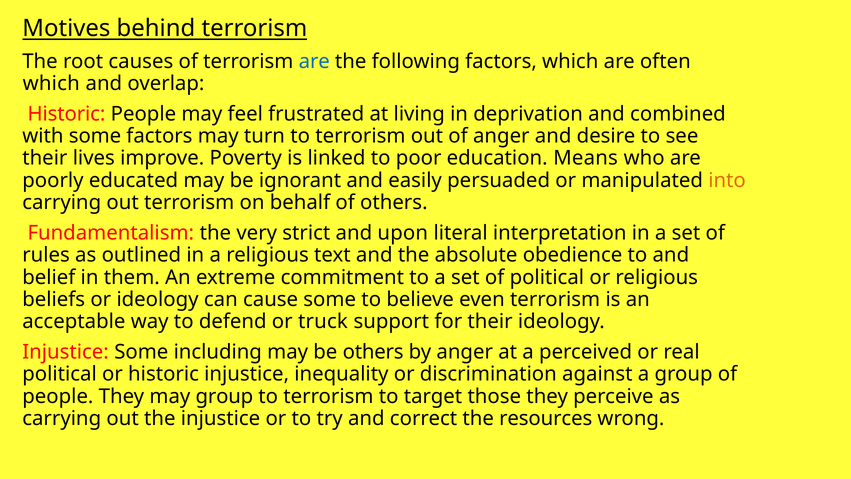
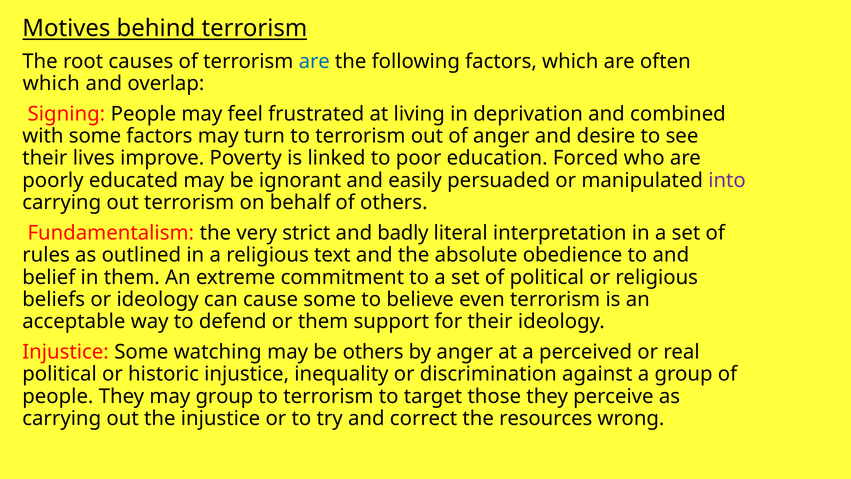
Historic: Historic -> Signing (66, 114)
Means: Means -> Forced (586, 158)
into colour: orange -> purple (727, 180)
upon: upon -> badly (403, 233)
or truck: truck -> them (323, 321)
including: including -> watching (218, 352)
